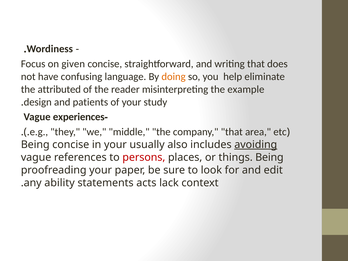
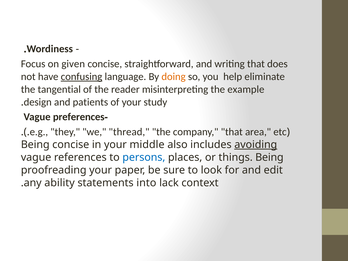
confusing underline: none -> present (82, 77)
attributed: attributed -> tangential (59, 89)
experiences: experiences -> preferences (79, 117)
middle: middle -> thread (129, 132)
usually: usually -> middle (147, 145)
persons colour: red -> blue (144, 157)
acts: acts -> into (146, 183)
